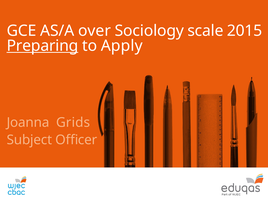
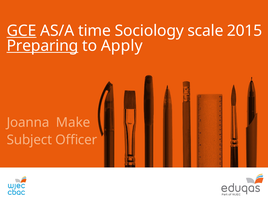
GCE underline: none -> present (22, 31)
over: over -> time (95, 31)
Grids: Grids -> Make (73, 123)
